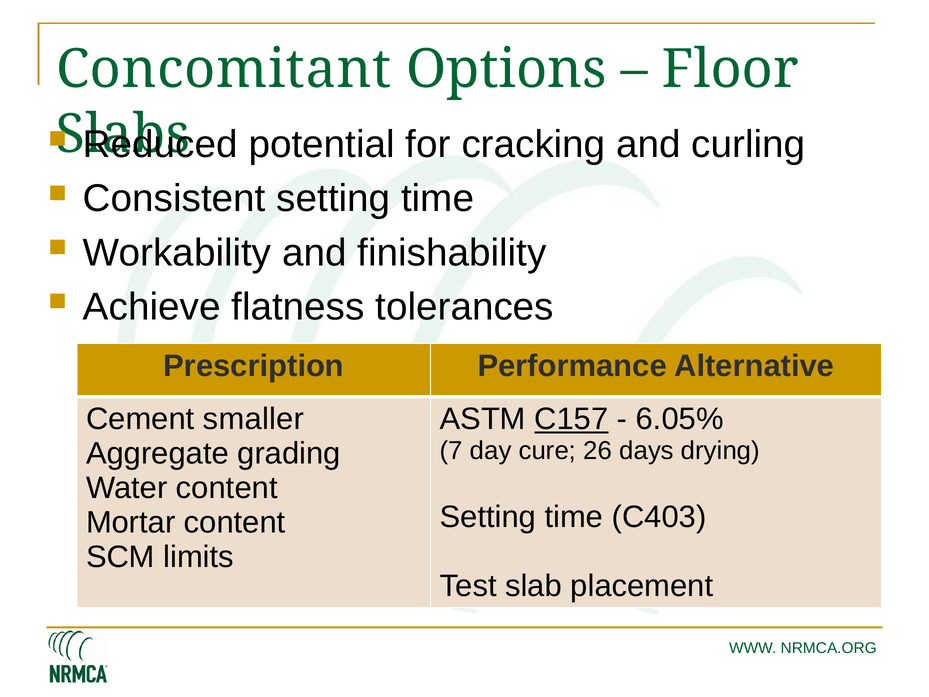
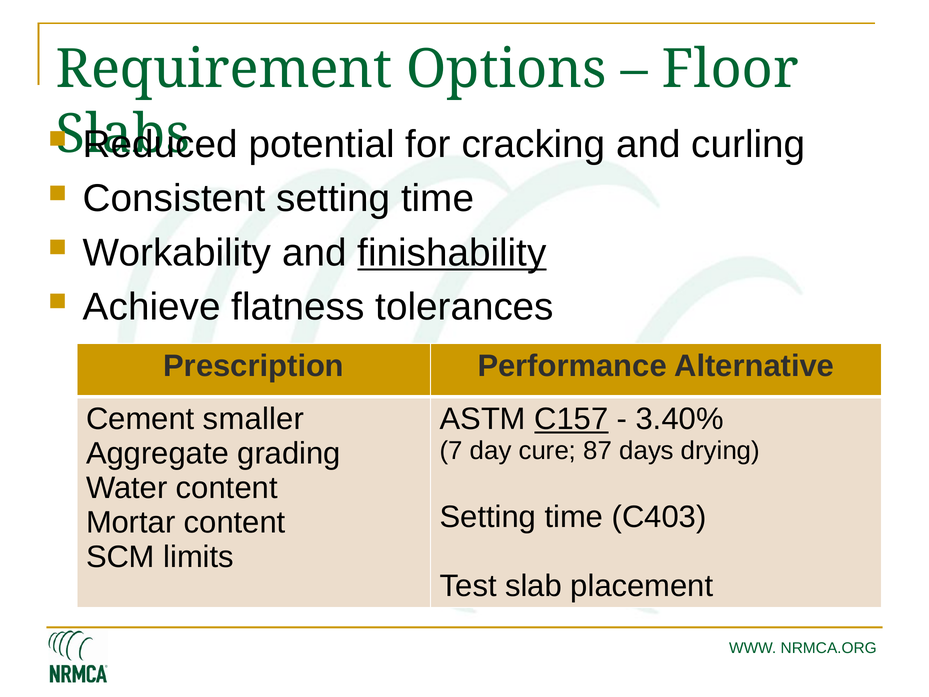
Concomitant: Concomitant -> Requirement (224, 69)
finishability underline: none -> present (452, 253)
6.05%: 6.05% -> 3.40% (680, 419)
26: 26 -> 87 (598, 450)
